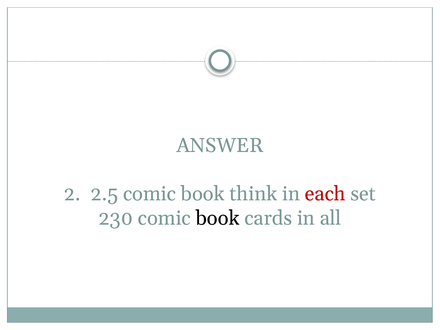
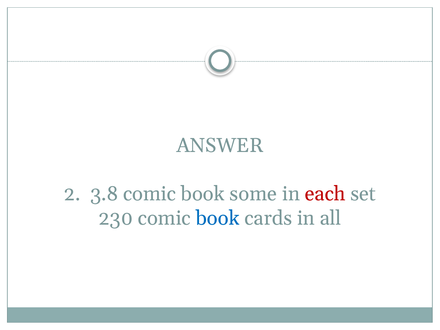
2.5: 2.5 -> 3.8 (104, 194)
think: think -> some (253, 194)
book colour: black -> blue (218, 218)
